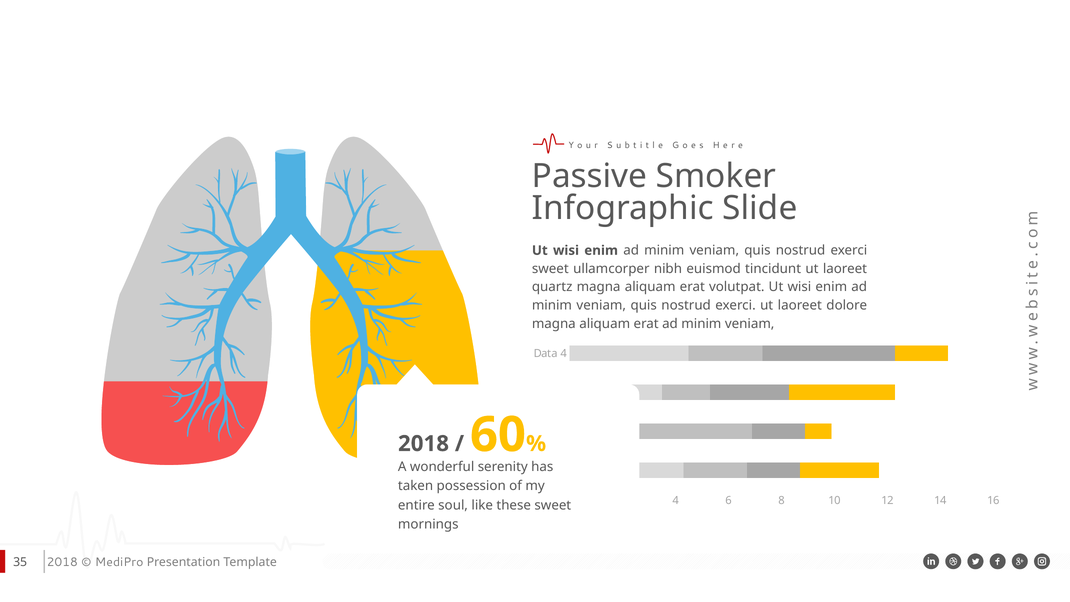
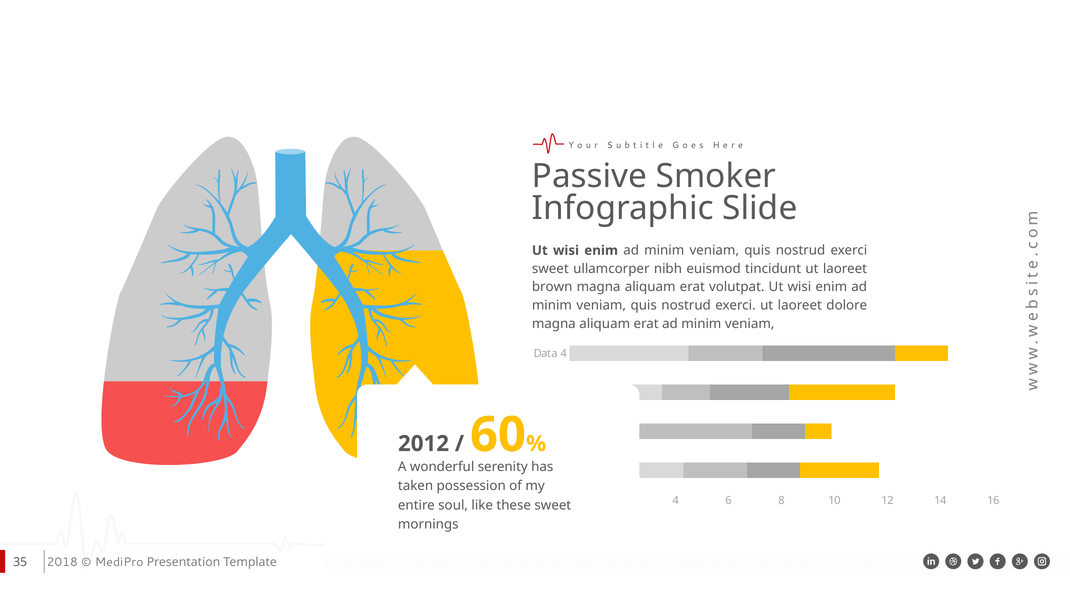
quartz: quartz -> brown (552, 287)
2018: 2018 -> 2012 (424, 444)
